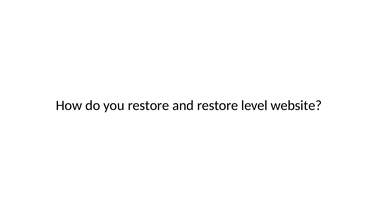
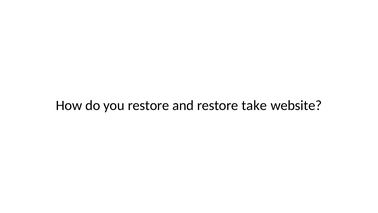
level: level -> take (254, 105)
